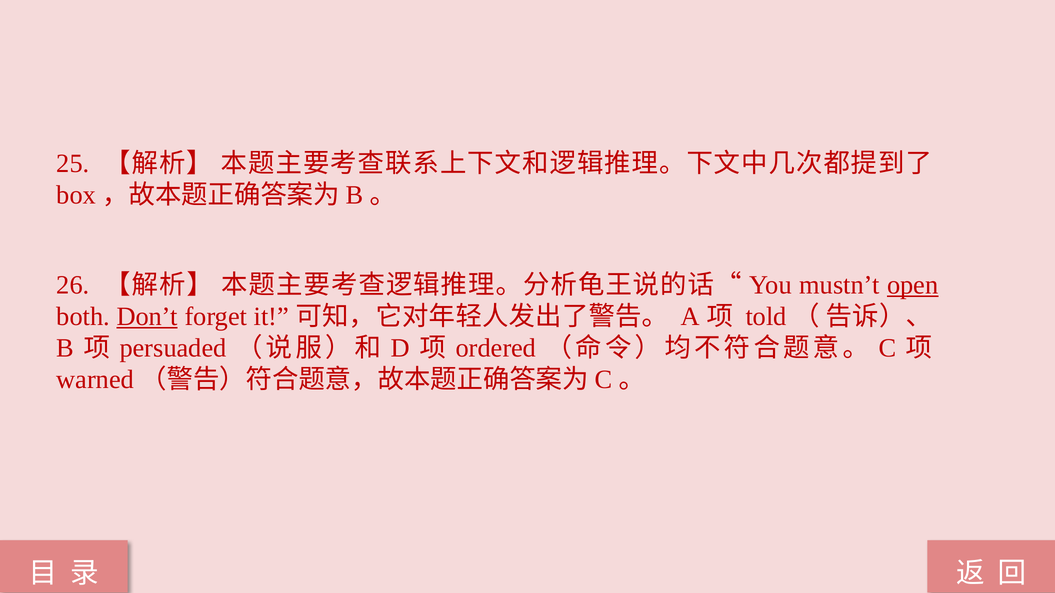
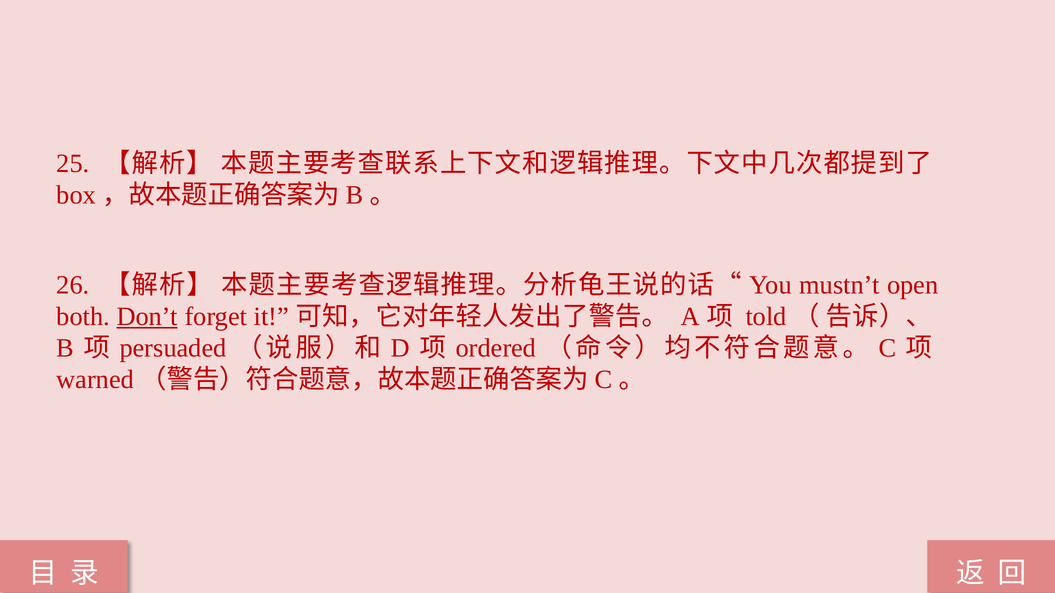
open underline: present -> none (913, 285)
